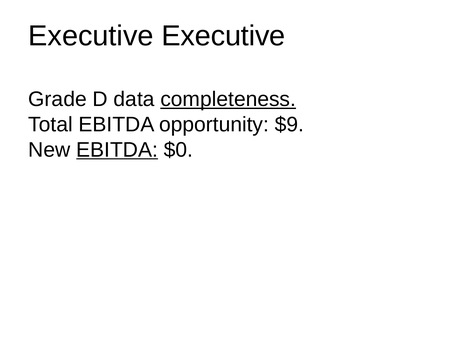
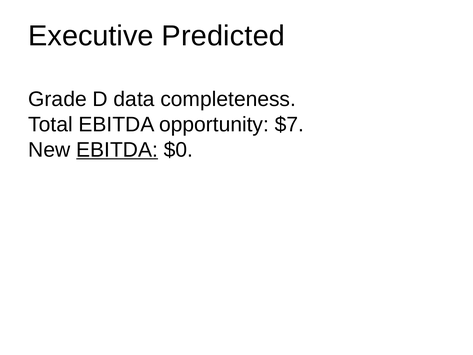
Executive Executive: Executive -> Predicted (223, 36)
completeness underline: present -> none (228, 99)
$9: $9 -> $7 (289, 124)
